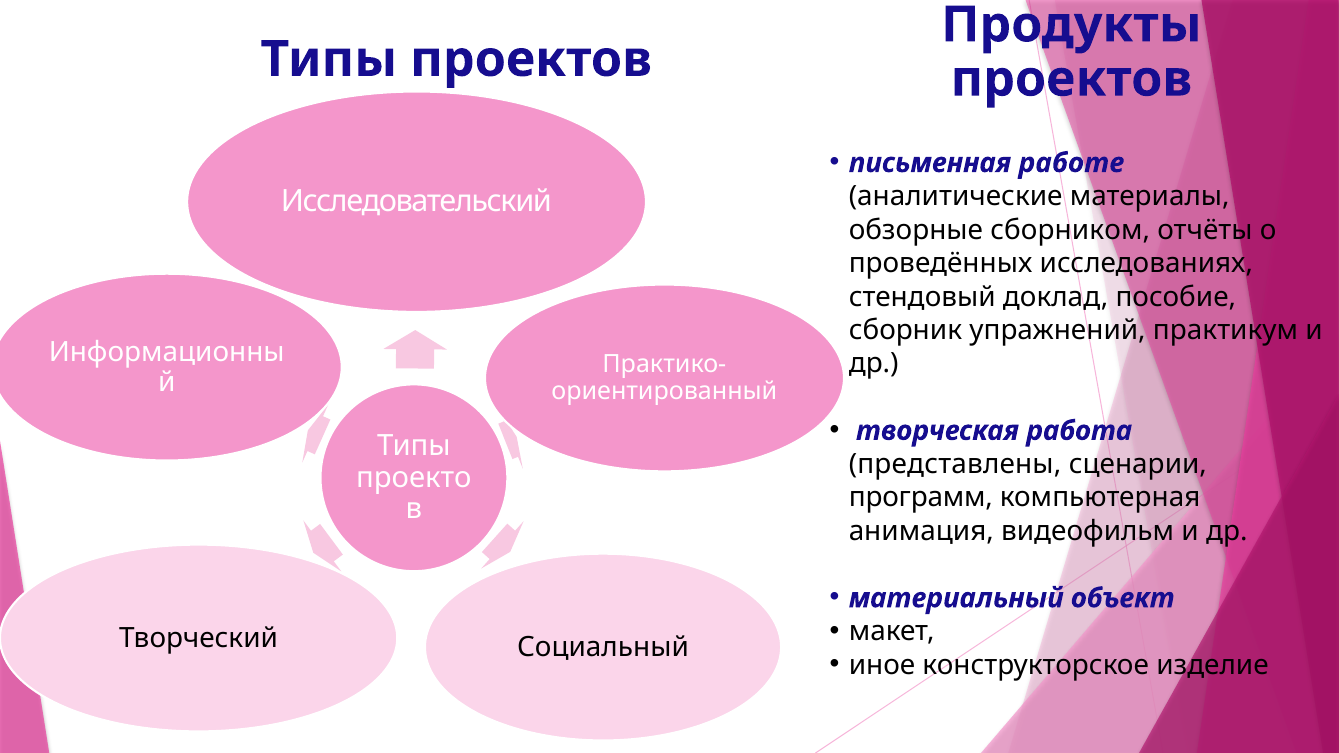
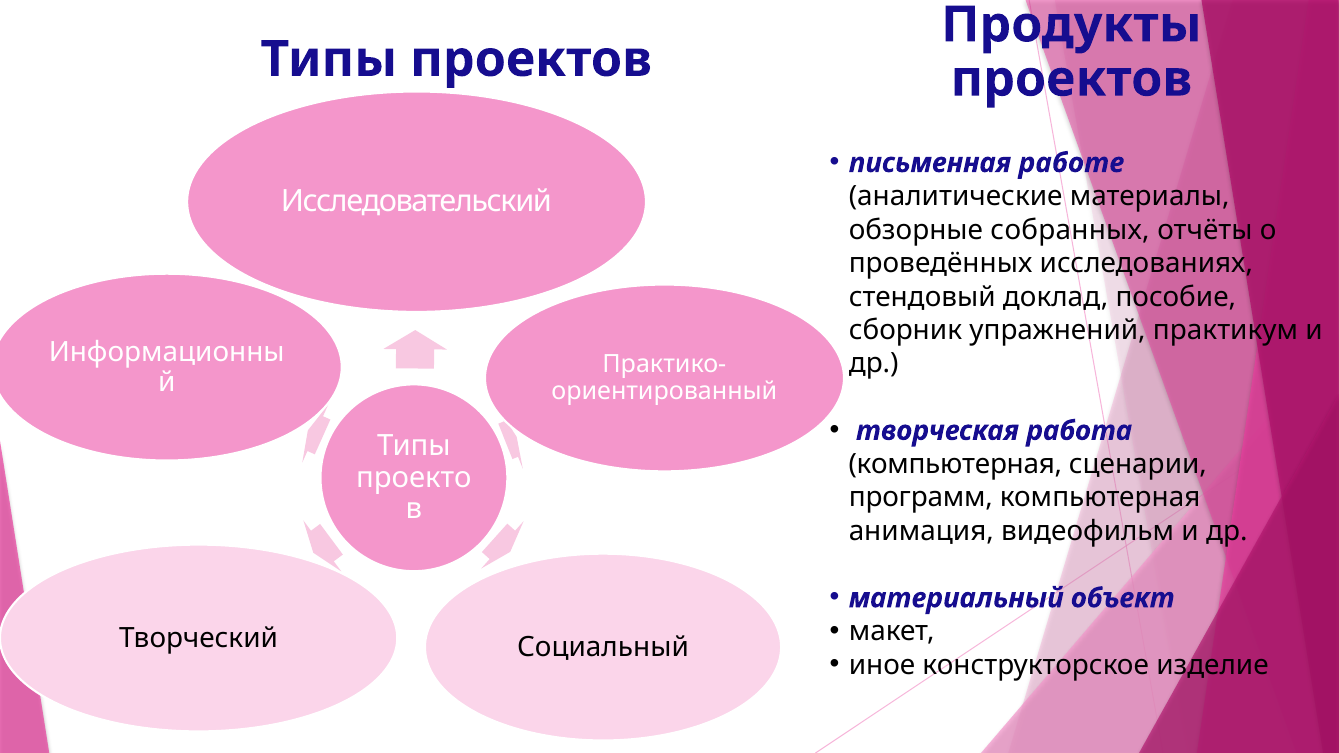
сборником: сборником -> собранных (1070, 230)
представлены: представлены -> компьютерная (955, 464)
